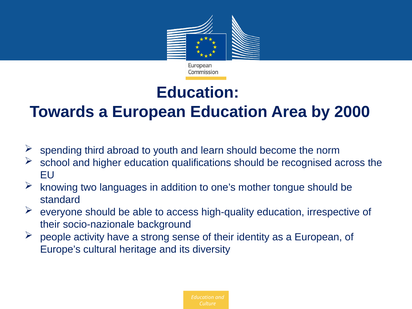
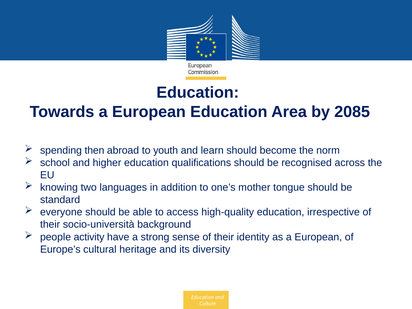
2000: 2000 -> 2085 (352, 112)
third: third -> then (94, 150)
socio-nazionale: socio-nazionale -> socio-università (99, 225)
